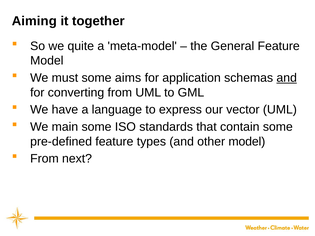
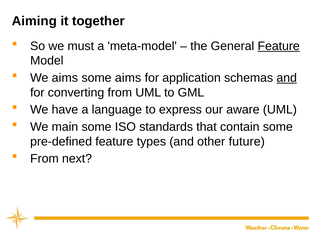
quite: quite -> must (81, 46)
Feature underline: none -> present (279, 46)
We must: must -> aims (65, 78)
vector: vector -> aware (243, 110)
other model: model -> future (247, 142)
